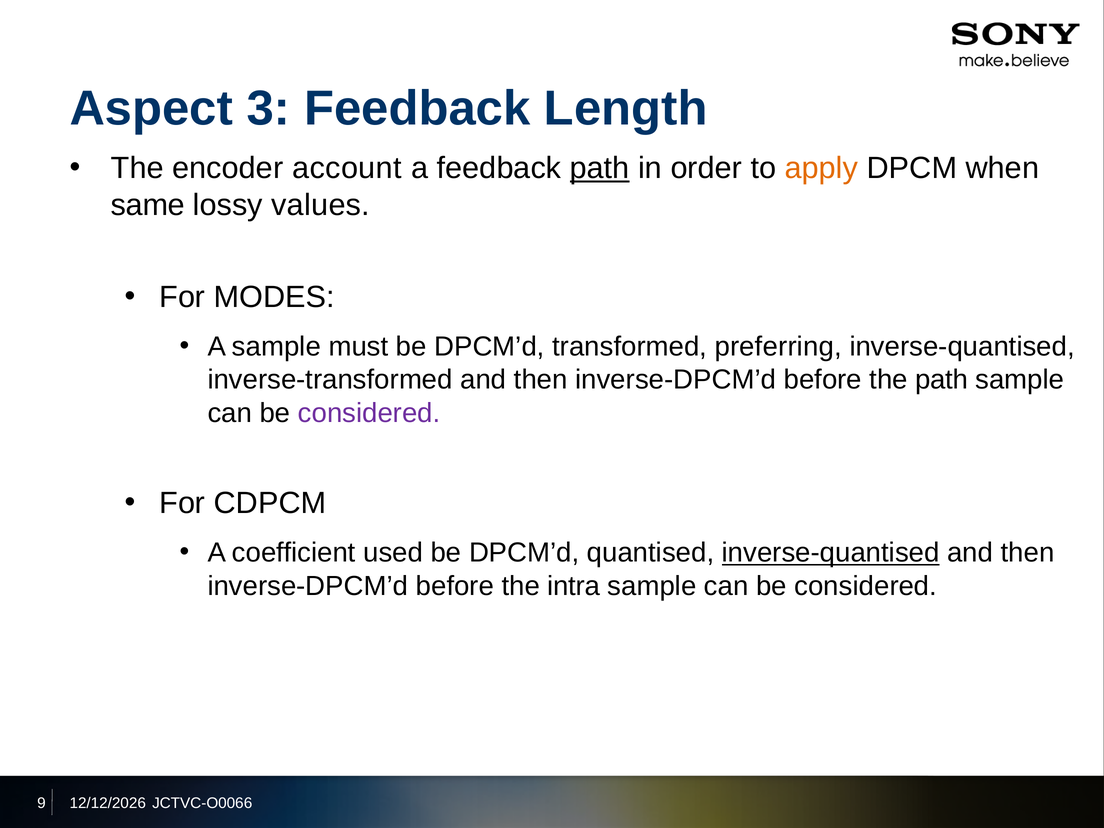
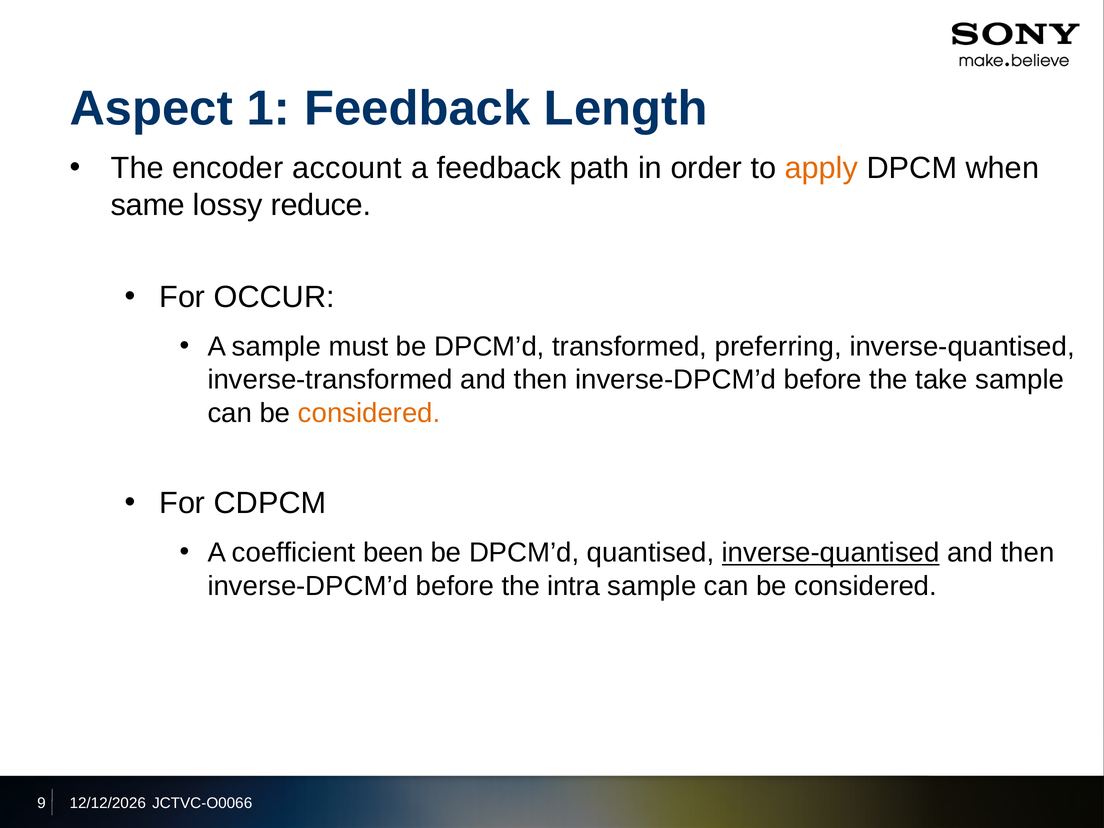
3: 3 -> 1 (269, 109)
path underline: present -> none (600, 168)
values: values -> reduce (321, 205)
MODES: MODES -> OCCUR (274, 297)
the path: path -> take (941, 380)
considered colour: purple -> orange (369, 413)
used: used -> been (393, 553)
